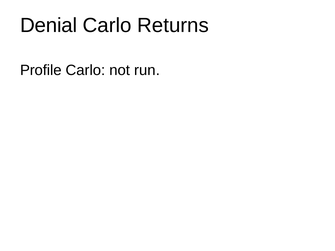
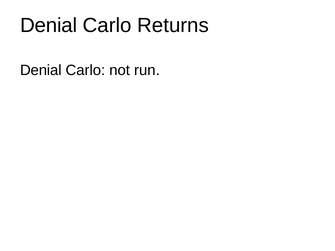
Profile: Profile -> Denial (41, 70)
